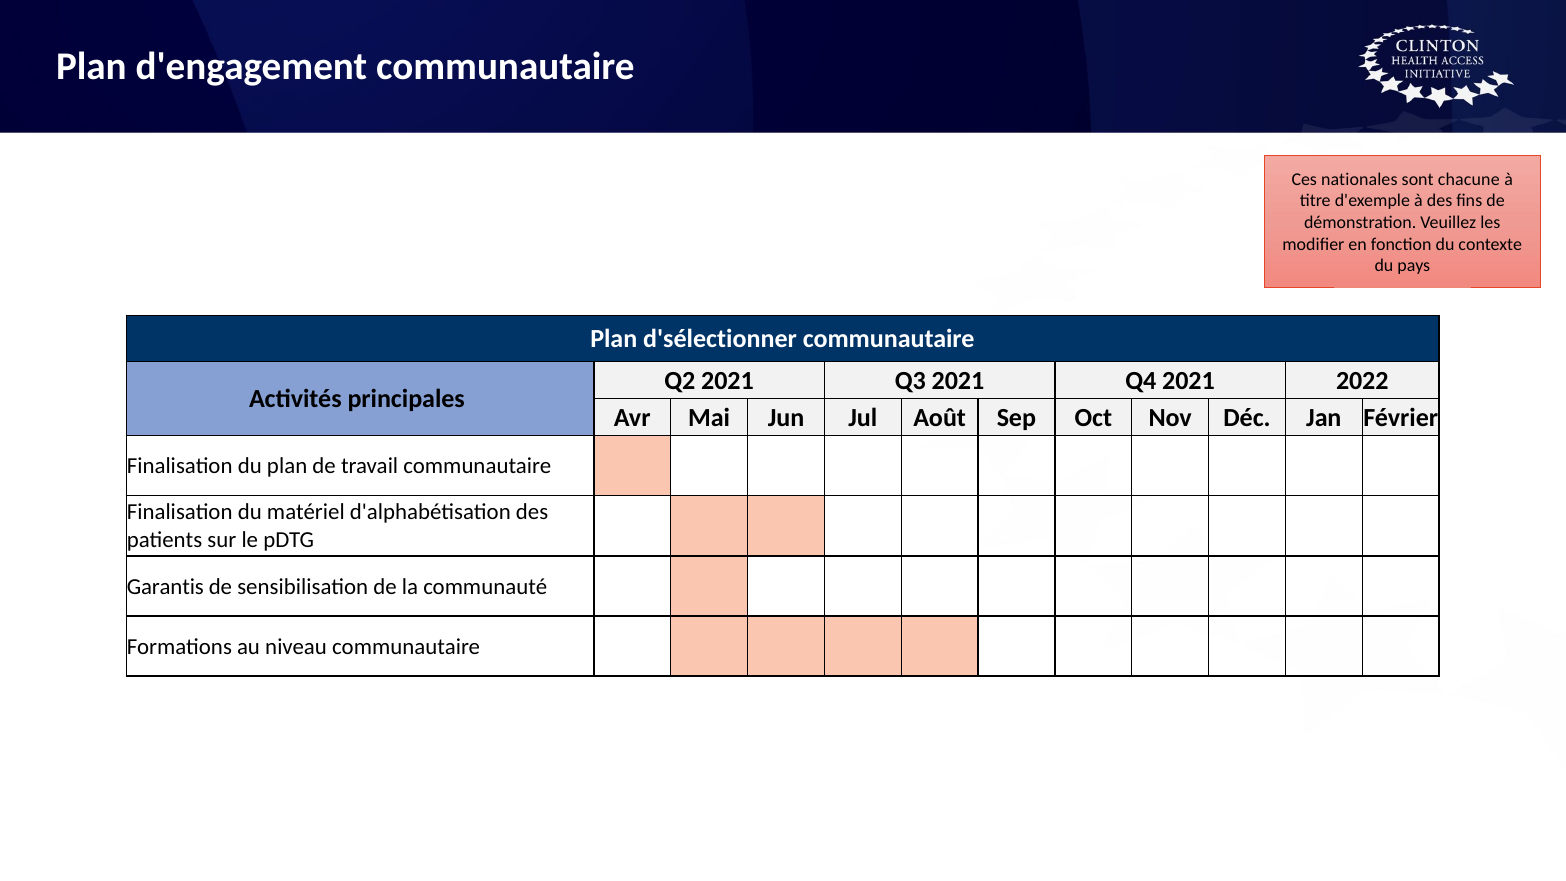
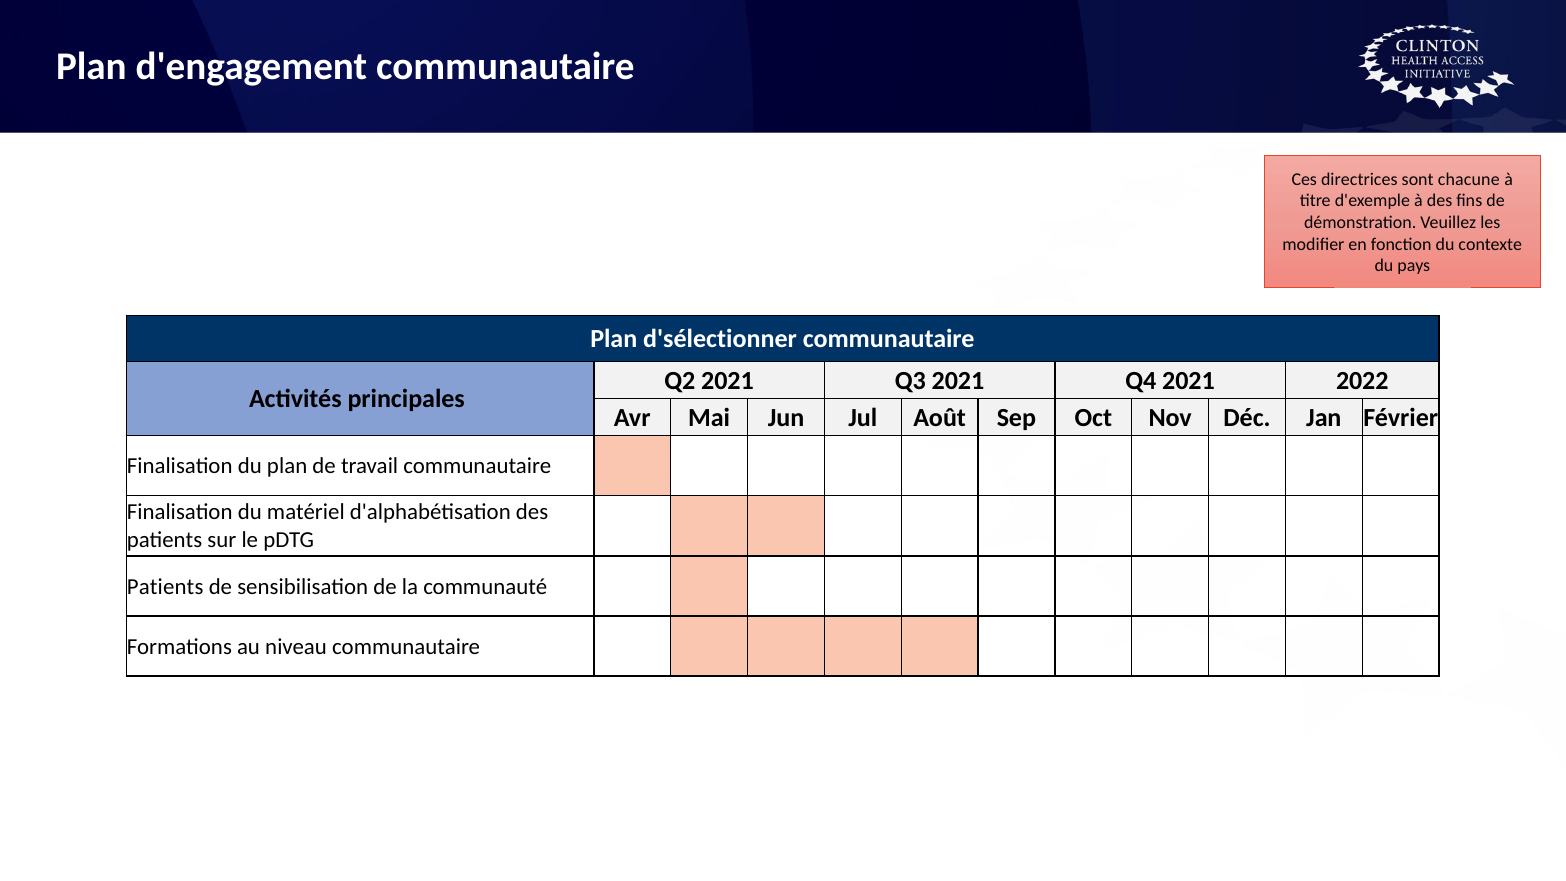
nationales: nationales -> directrices (1359, 179)
Garantis: Garantis -> Patients (165, 586)
